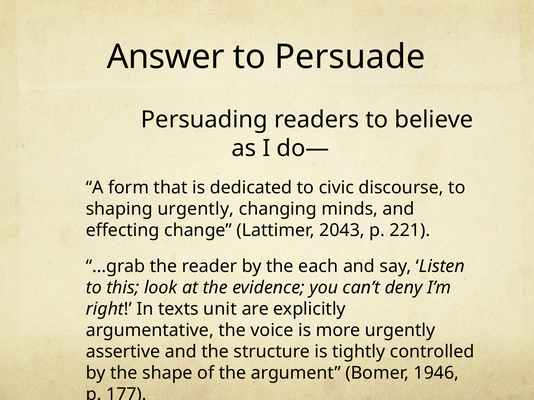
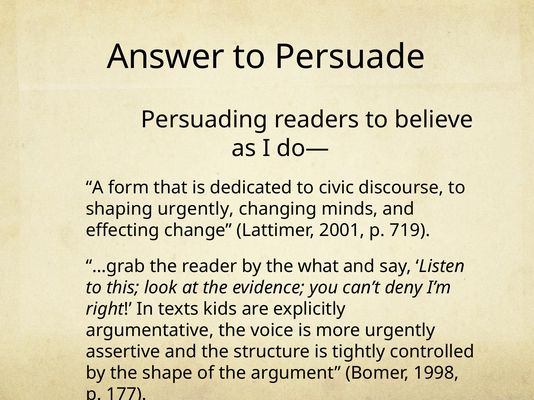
2043: 2043 -> 2001 (342, 230)
221: 221 -> 719 (410, 230)
each: each -> what (318, 267)
unit: unit -> kids (220, 309)
1946: 1946 -> 1998 (436, 373)
